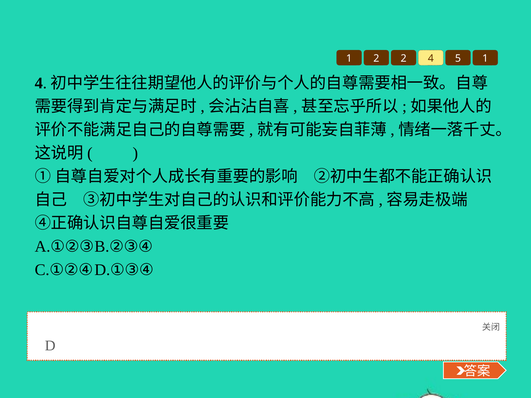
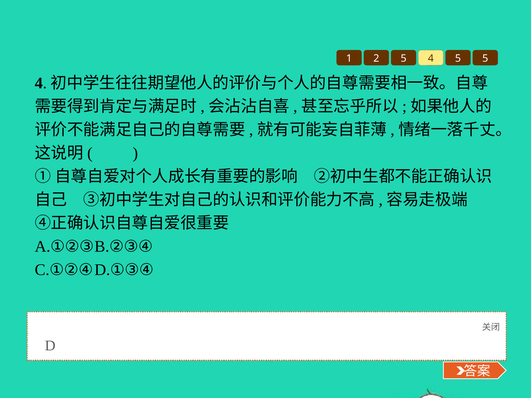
2 2: 2 -> 5 (404, 58)
5 1: 1 -> 5 (485, 58)
